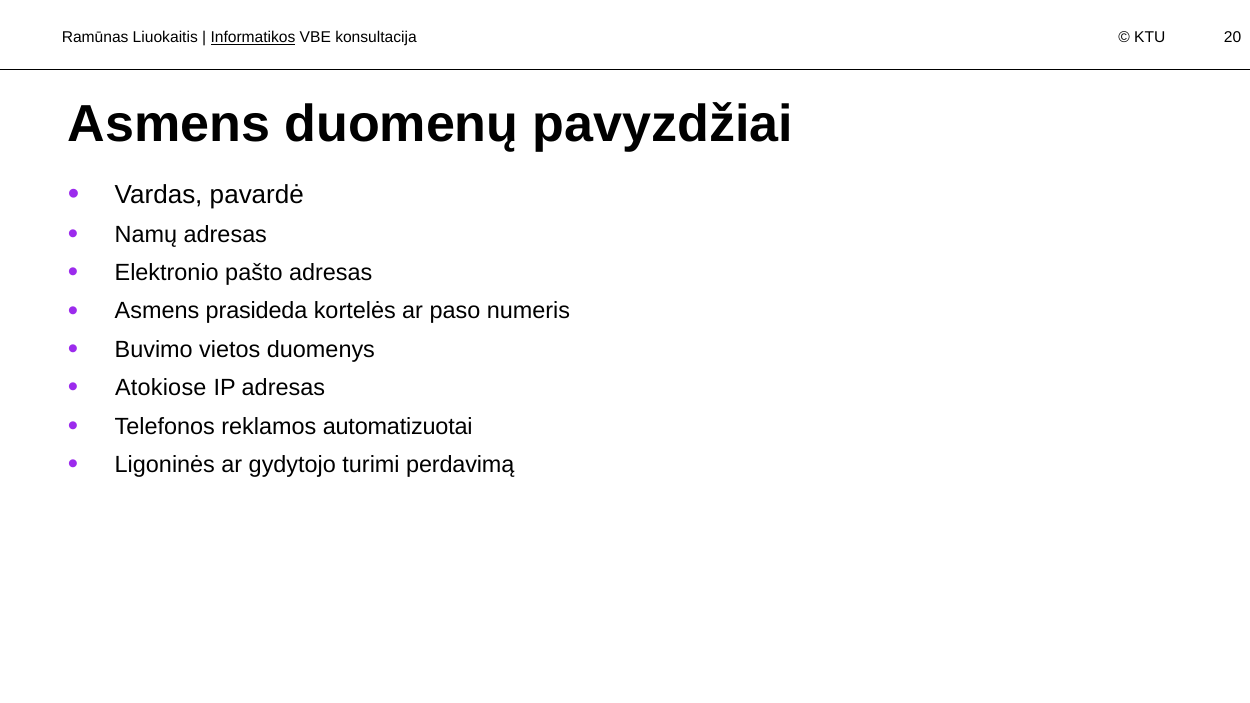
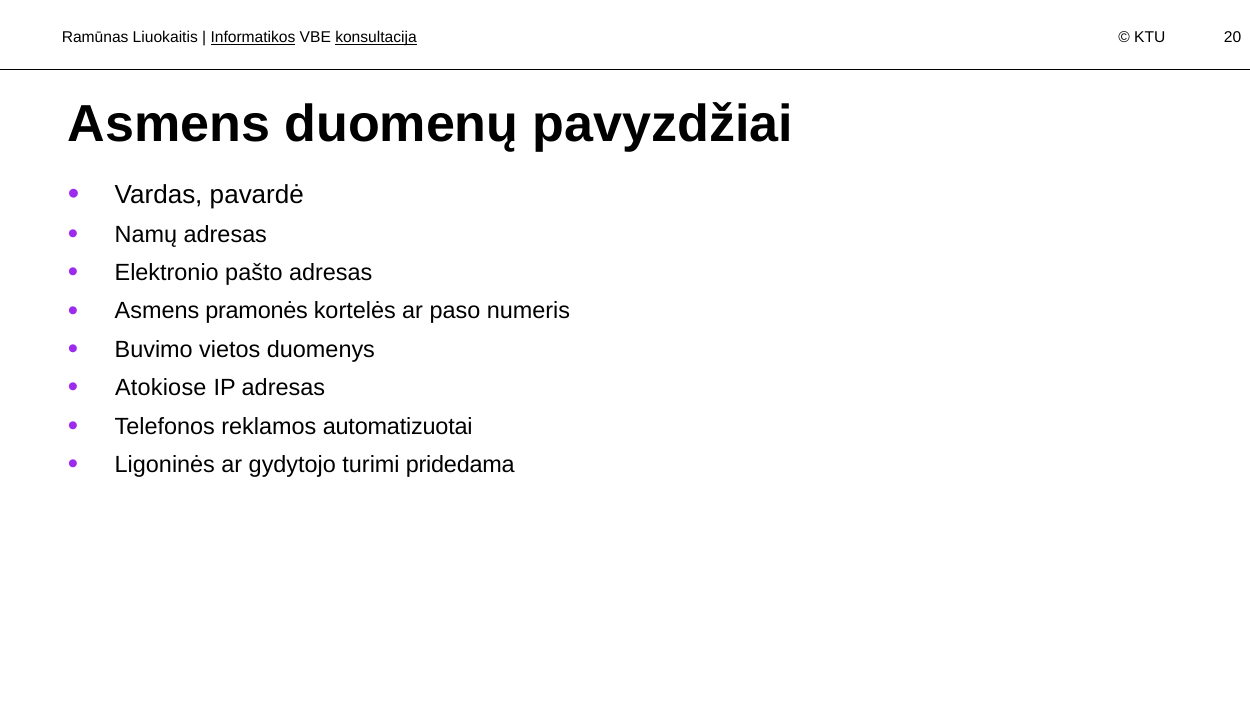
konsultacija underline: none -> present (376, 38)
prasideda: prasideda -> pramonės (257, 311)
perdavimą: perdavimą -> pridedama (460, 465)
